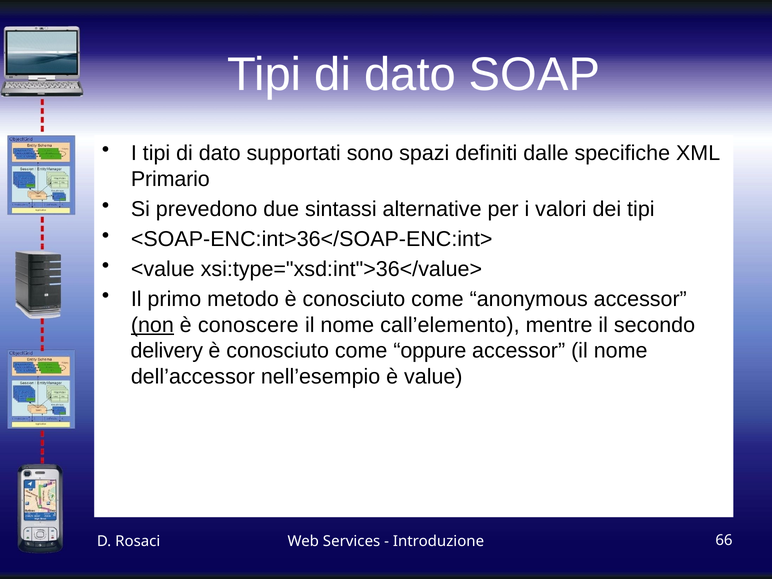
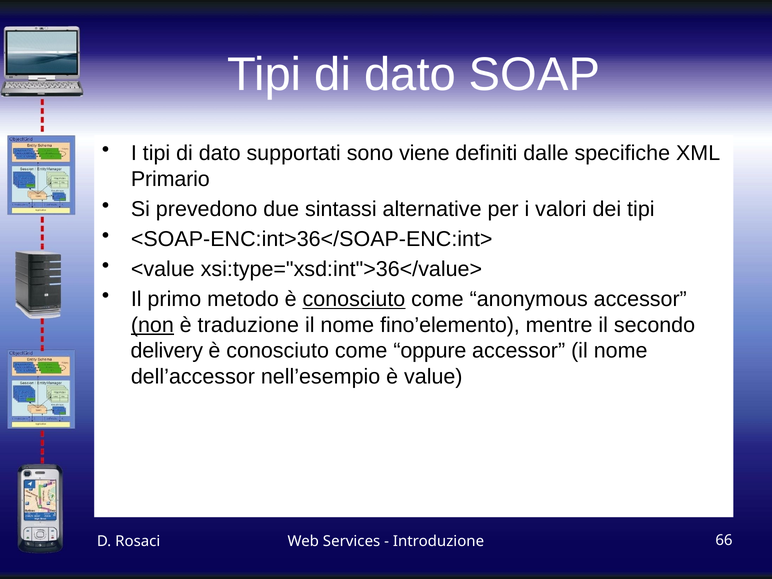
spazi: spazi -> viene (424, 153)
conosciuto underline: none -> present (354, 299)
conoscere: conoscere -> traduzione (248, 325)
call’elemento: call’elemento -> fino’elemento (450, 325)
